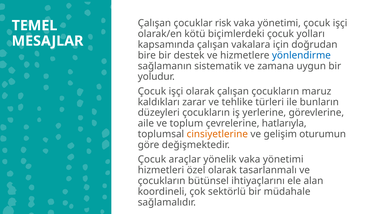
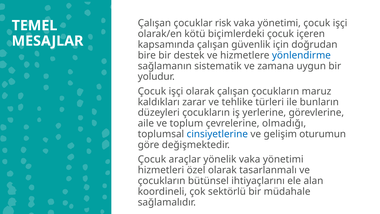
yolları: yolları -> içeren (311, 34)
vakalara: vakalara -> güvenlik (251, 45)
hatlarıyla: hatlarıyla -> olmadığı (284, 123)
cinsiyetlerine colour: orange -> blue (217, 134)
